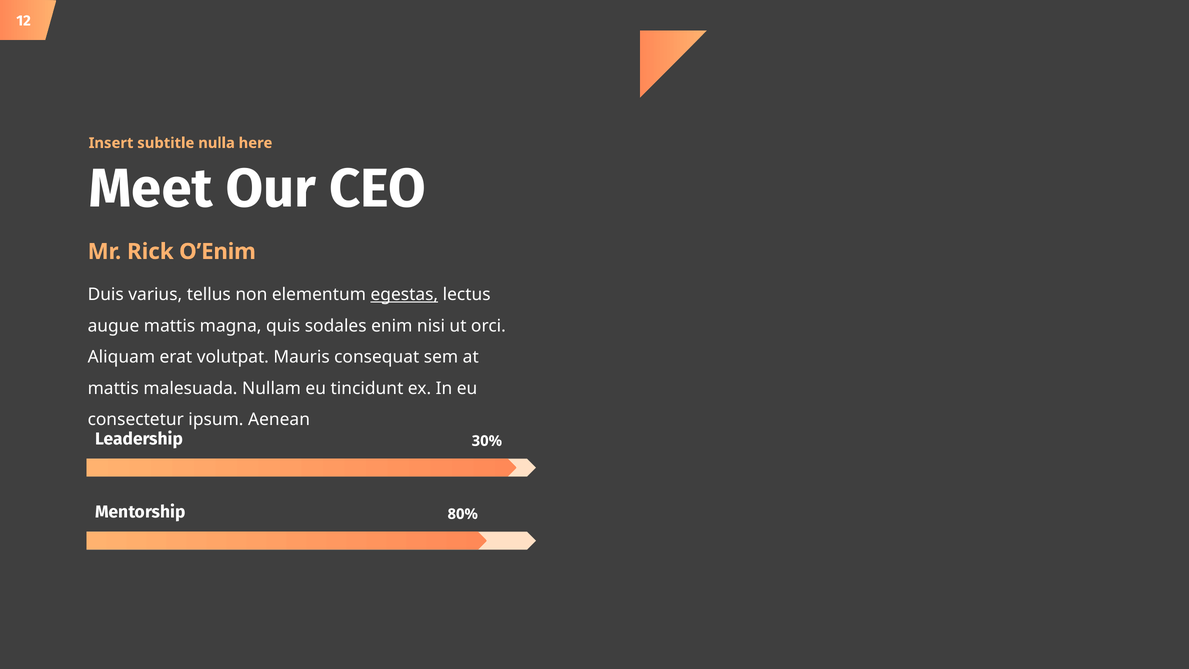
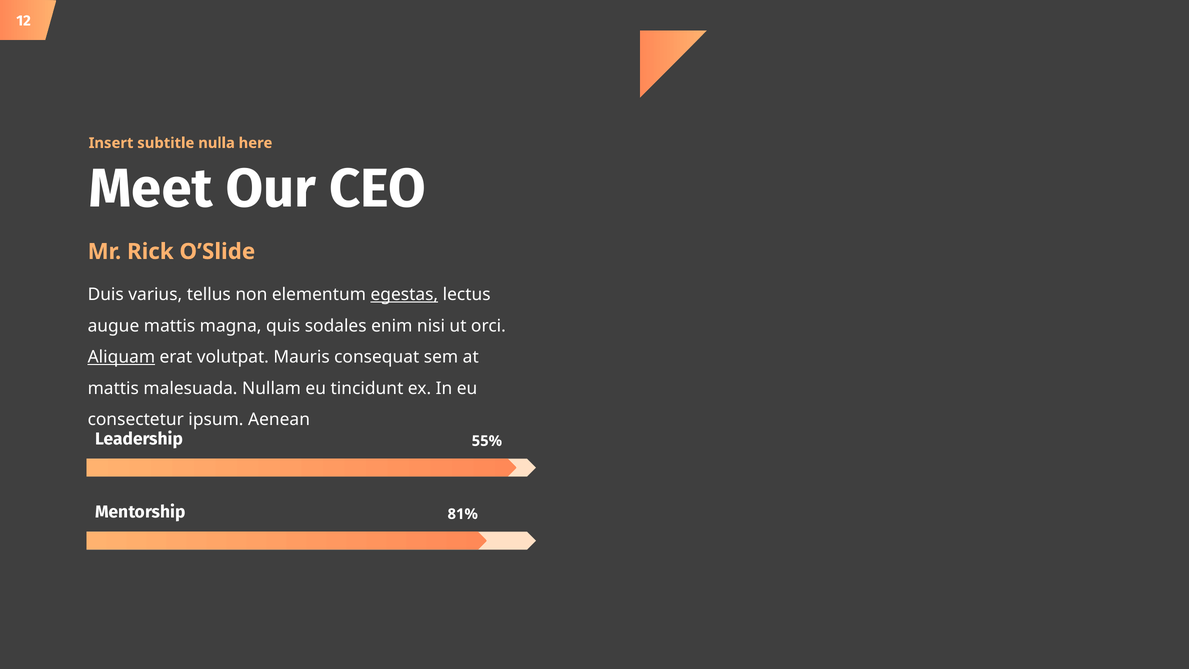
O’Enim: O’Enim -> O’Slide (217, 252)
Aliquam underline: none -> present (121, 357)
30%: 30% -> 55% (487, 441)
80%: 80% -> 81% (463, 514)
